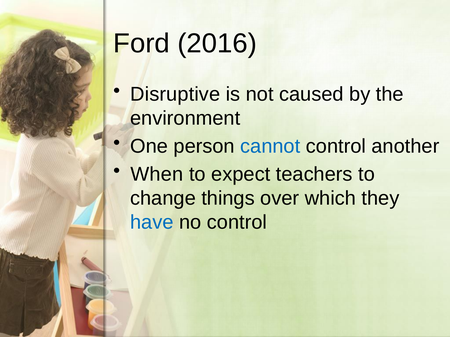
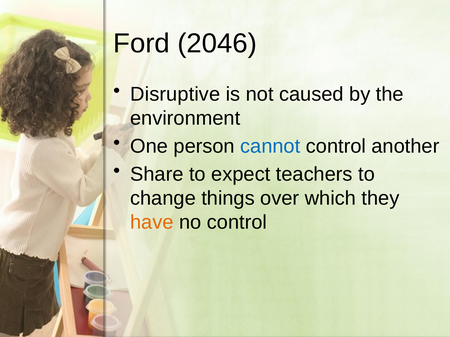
2016: 2016 -> 2046 (217, 44)
When: When -> Share (157, 174)
have colour: blue -> orange (152, 222)
